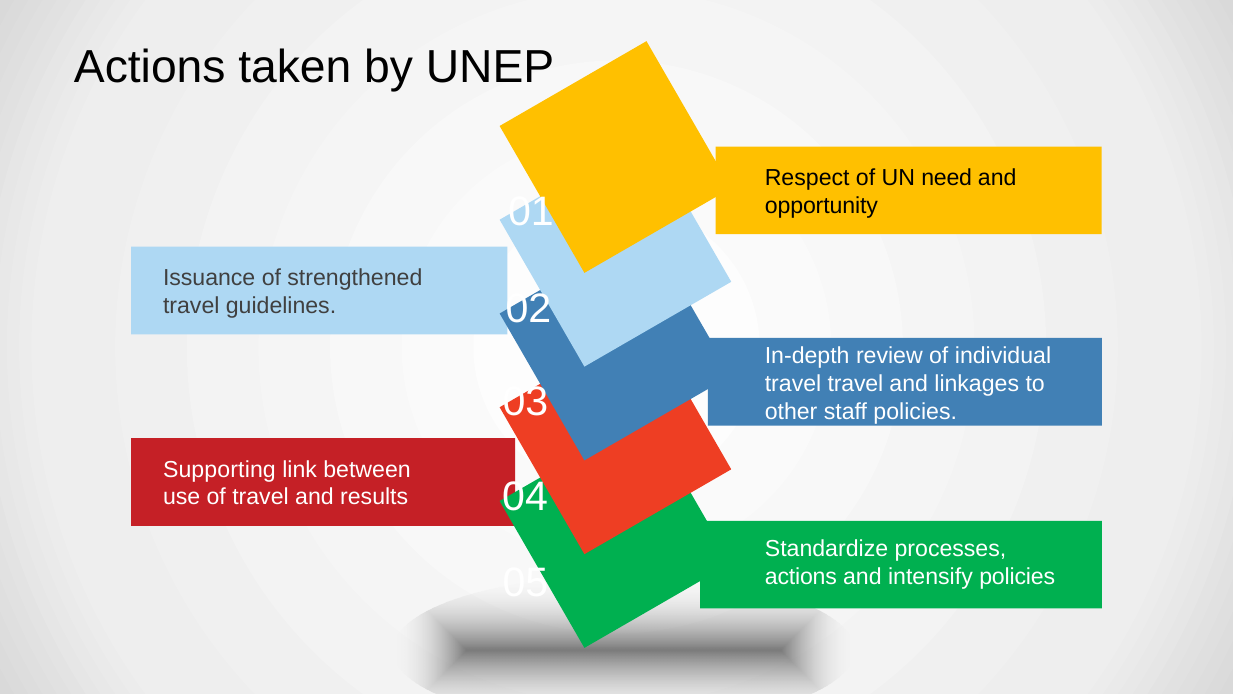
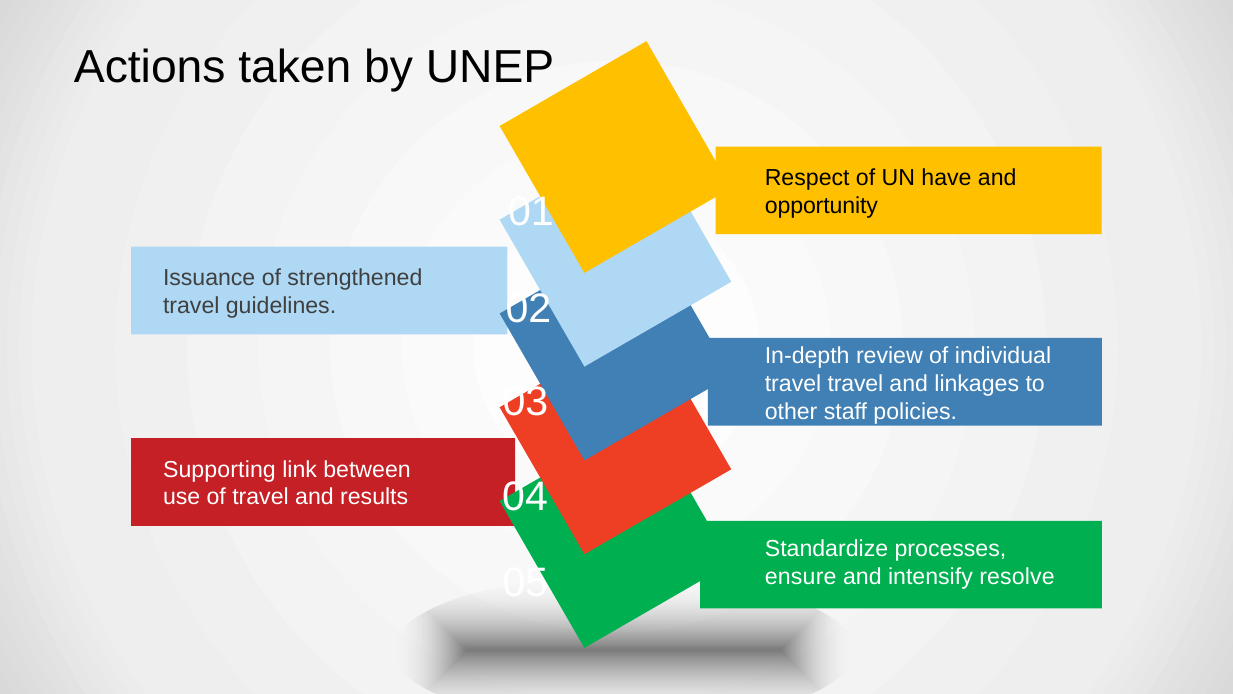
need: need -> have (947, 178)
actions: actions -> ensure (801, 577)
intensify policies: policies -> resolve (1017, 577)
